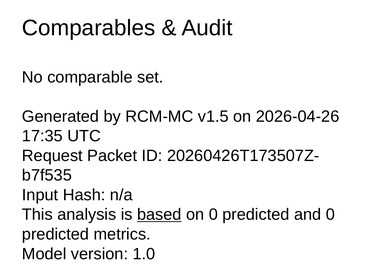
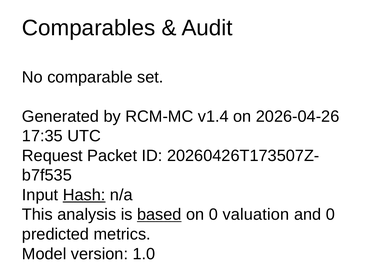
v1.5: v1.5 -> v1.4 (213, 116)
Hash underline: none -> present (84, 194)
on 0 predicted: predicted -> valuation (256, 214)
